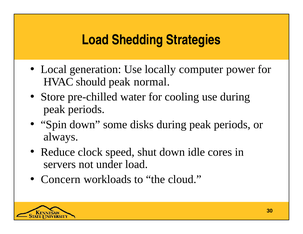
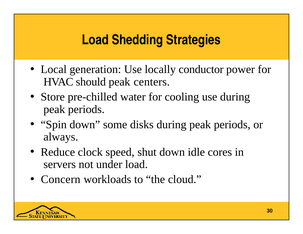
computer: computer -> conductor (201, 69)
normal: normal -> centers (152, 82)
